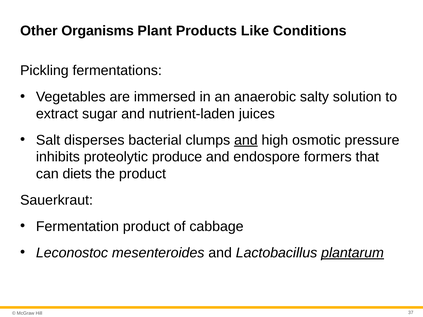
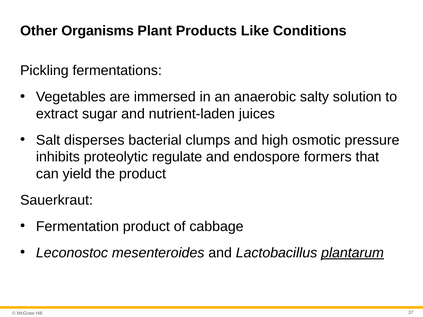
and underline: present -> none (246, 140)
produce: produce -> regulate (177, 157)
diets: diets -> yield (77, 174)
